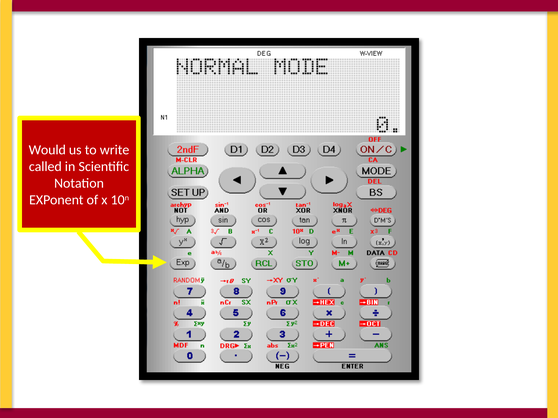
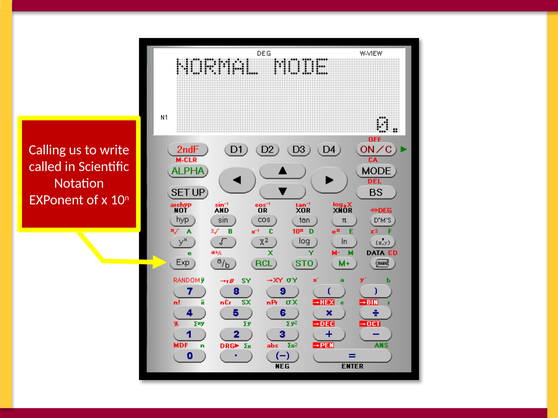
Would: Would -> Calling (47, 150)
